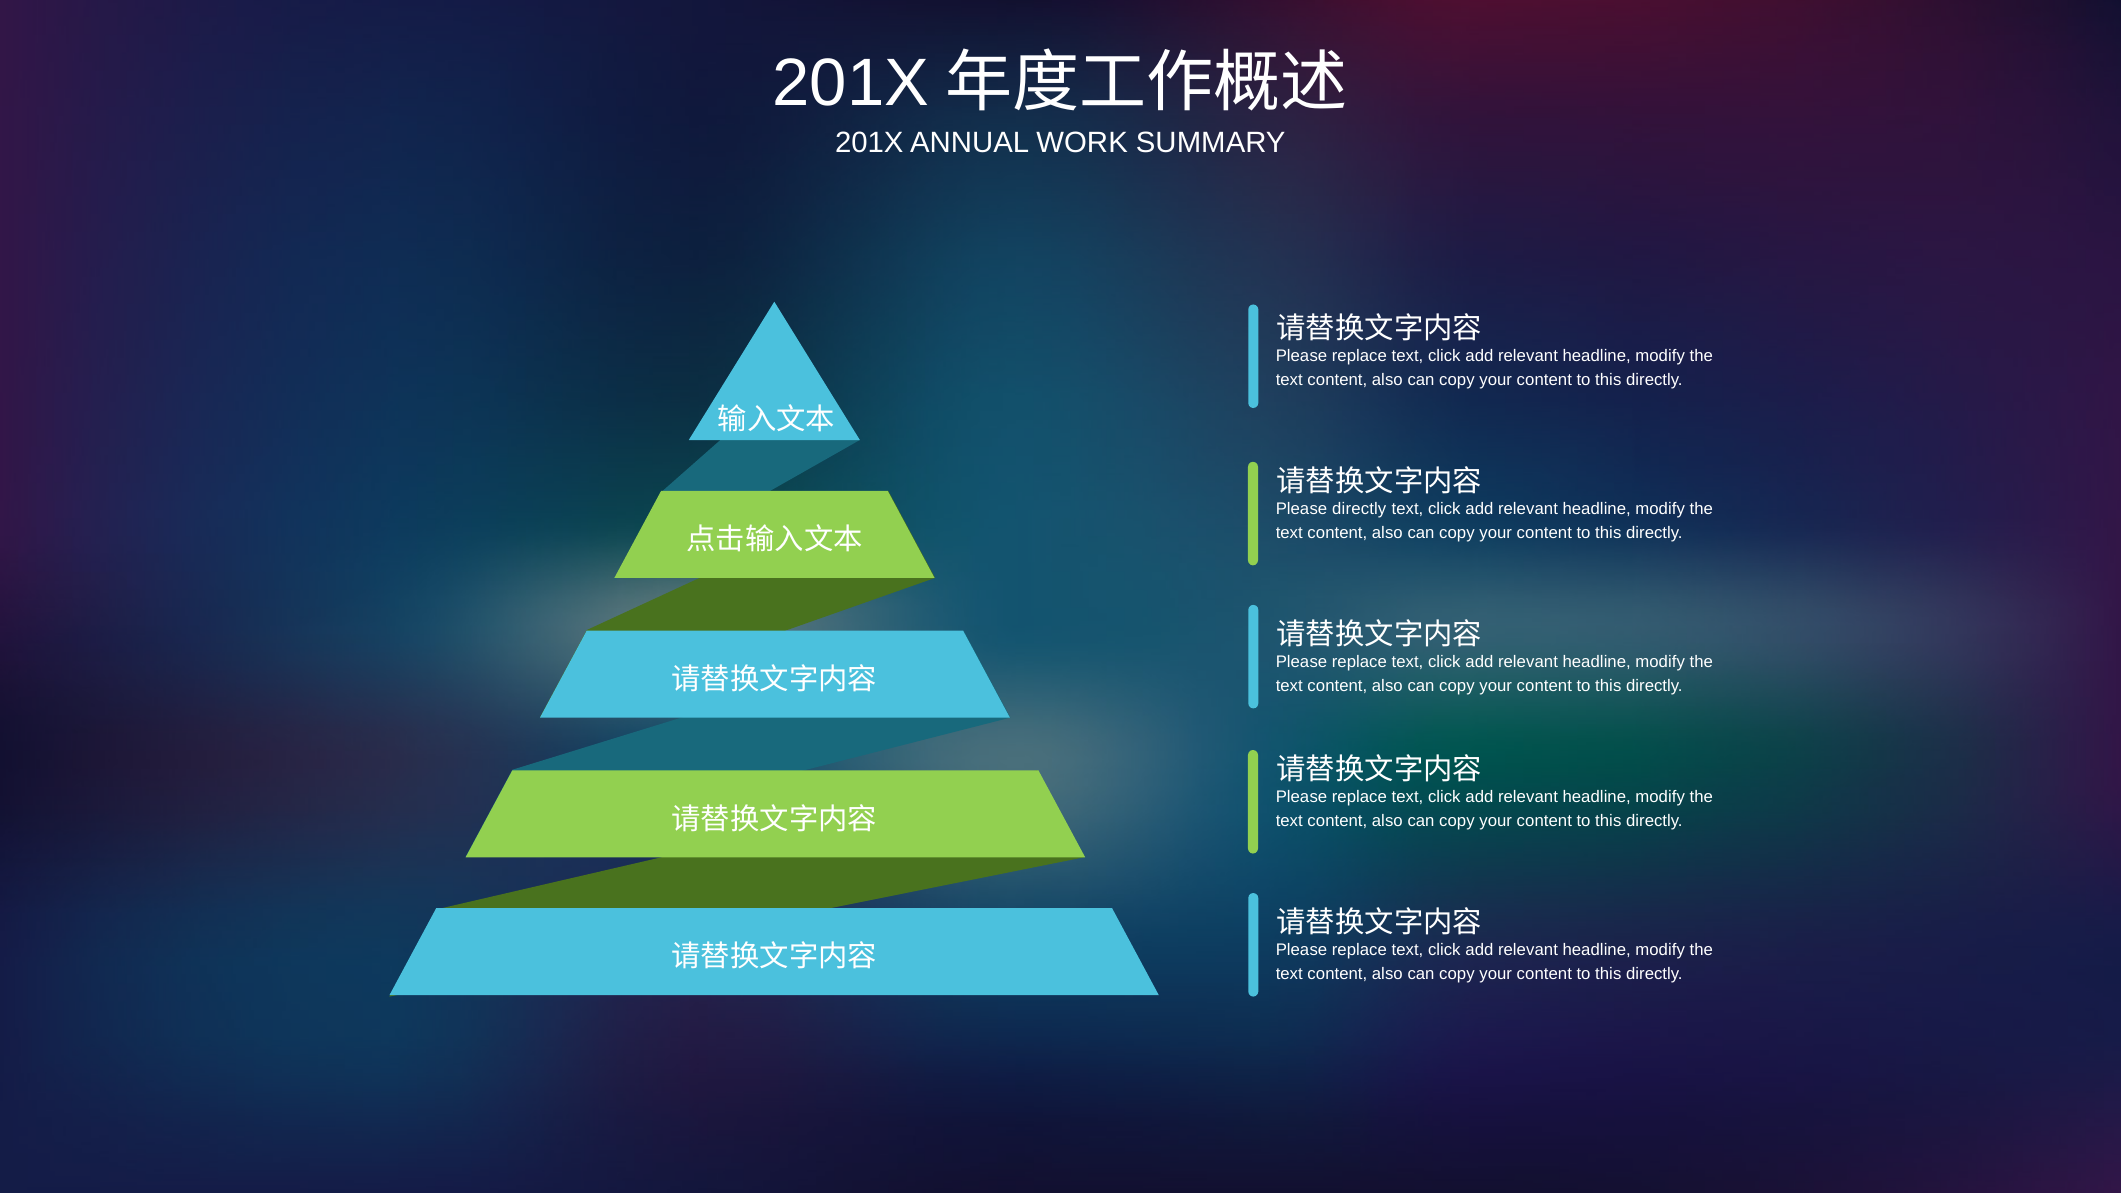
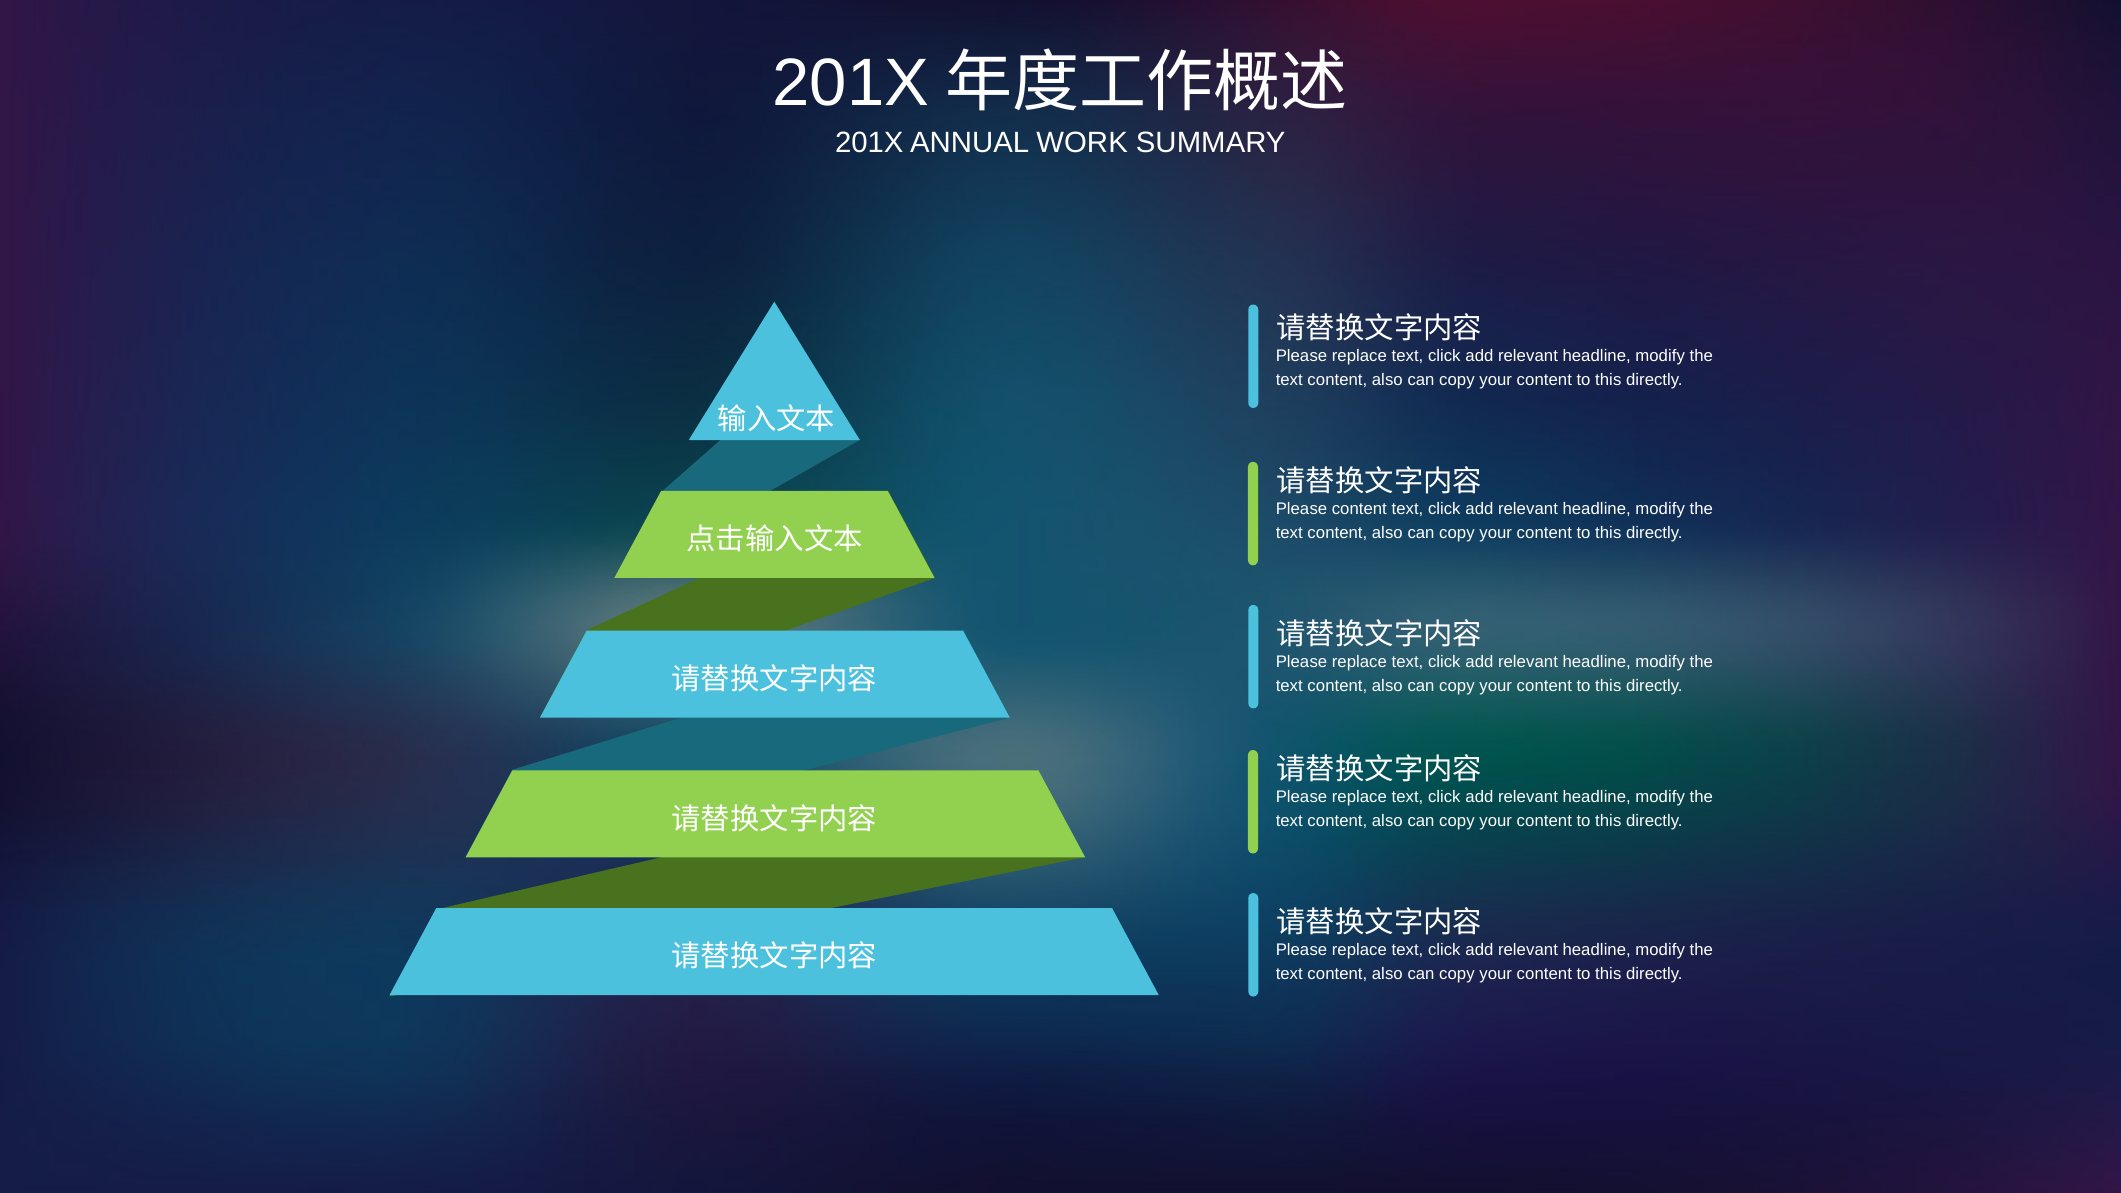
Please directly: directly -> content (1359, 509)
